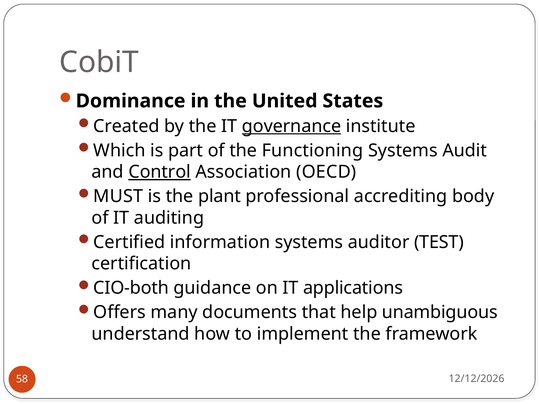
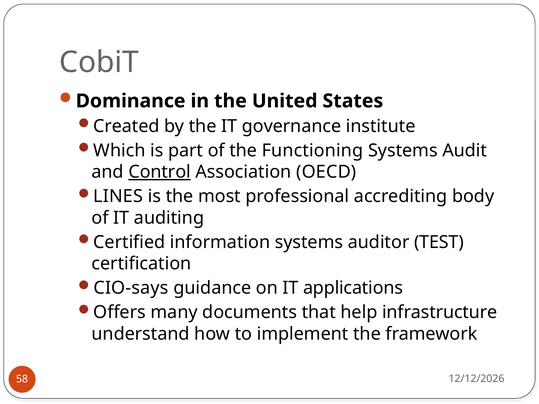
governance underline: present -> none (292, 126)
MUST: MUST -> LINES (118, 196)
plant: plant -> most (219, 196)
CIO-both: CIO-both -> CIO-says (131, 288)
unambiguous: unambiguous -> infrastructure (440, 313)
